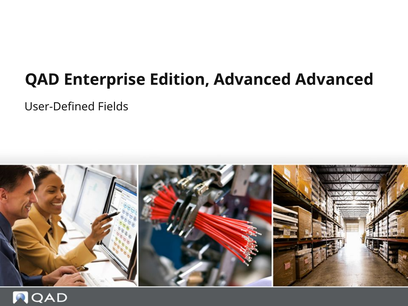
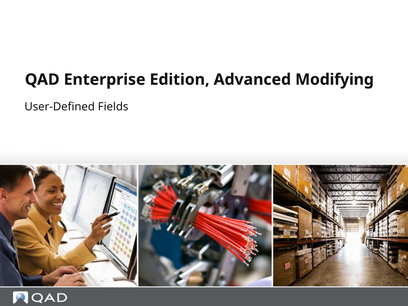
Advanced Advanced: Advanced -> Modifying (335, 80)
